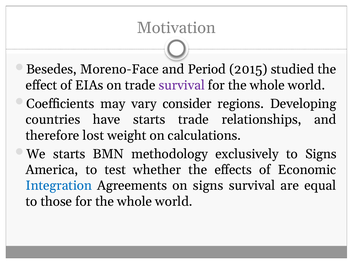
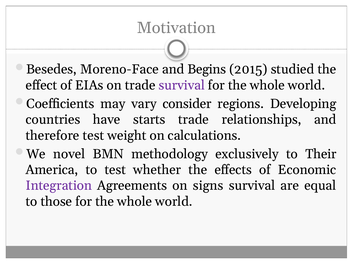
Period: Period -> Begins (207, 70)
therefore lost: lost -> test (93, 136)
We starts: starts -> novel (69, 154)
to Signs: Signs -> Their (321, 154)
Integration colour: blue -> purple (59, 186)
